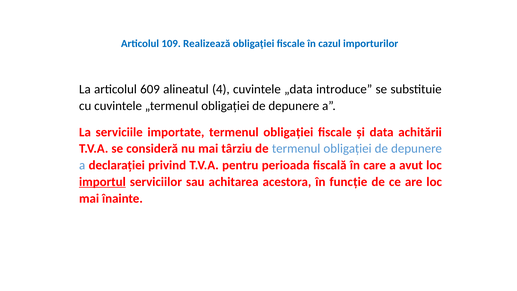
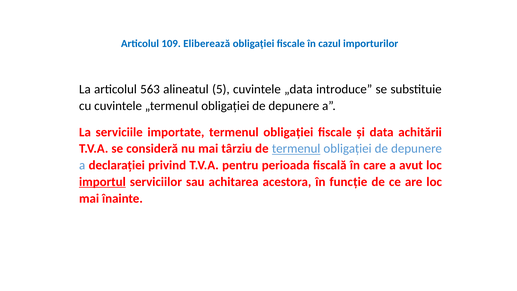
Realizează: Realizează -> Eliberează (207, 44)
609: 609 -> 563 (150, 89)
4: 4 -> 5 (221, 89)
termenul underline: none -> present (296, 149)
